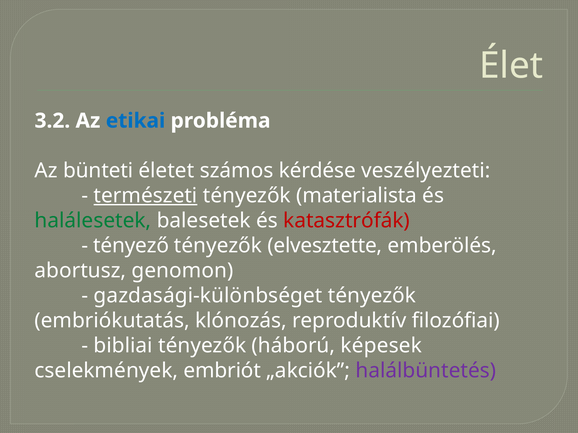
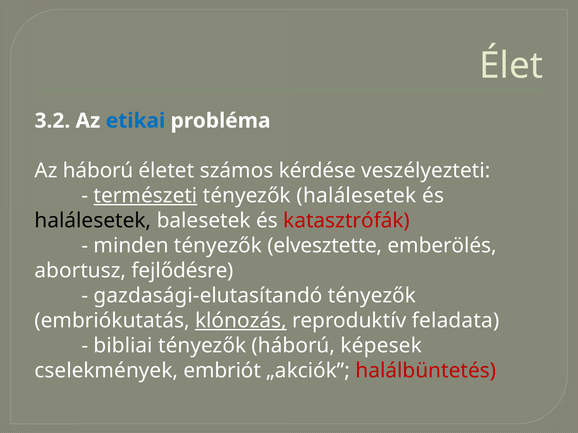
Az bünteti: bünteti -> háború (98, 171)
tényezők materialista: materialista -> halálesetek (356, 196)
halálesetek colour: green -> black (93, 221)
tényező: tényező -> minden (131, 246)
genomon: genomon -> fejlődésre (183, 271)
gazdasági-különbséget: gazdasági-különbséget -> gazdasági-elutasítandó (208, 296)
klónozás underline: none -> present (241, 321)
filozófiai: filozófiai -> feladata (456, 321)
halálbüntetés colour: purple -> red (426, 371)
